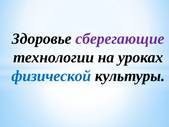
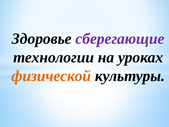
физической colour: blue -> orange (51, 76)
